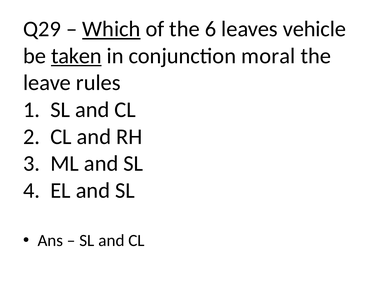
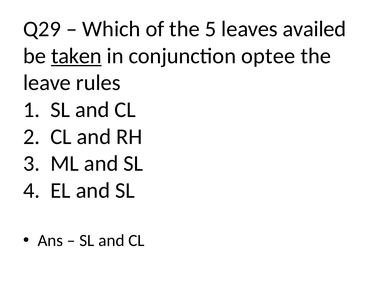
Which underline: present -> none (111, 29)
6: 6 -> 5 (210, 29)
vehicle: vehicle -> availed (314, 29)
moral: moral -> optee (268, 56)
